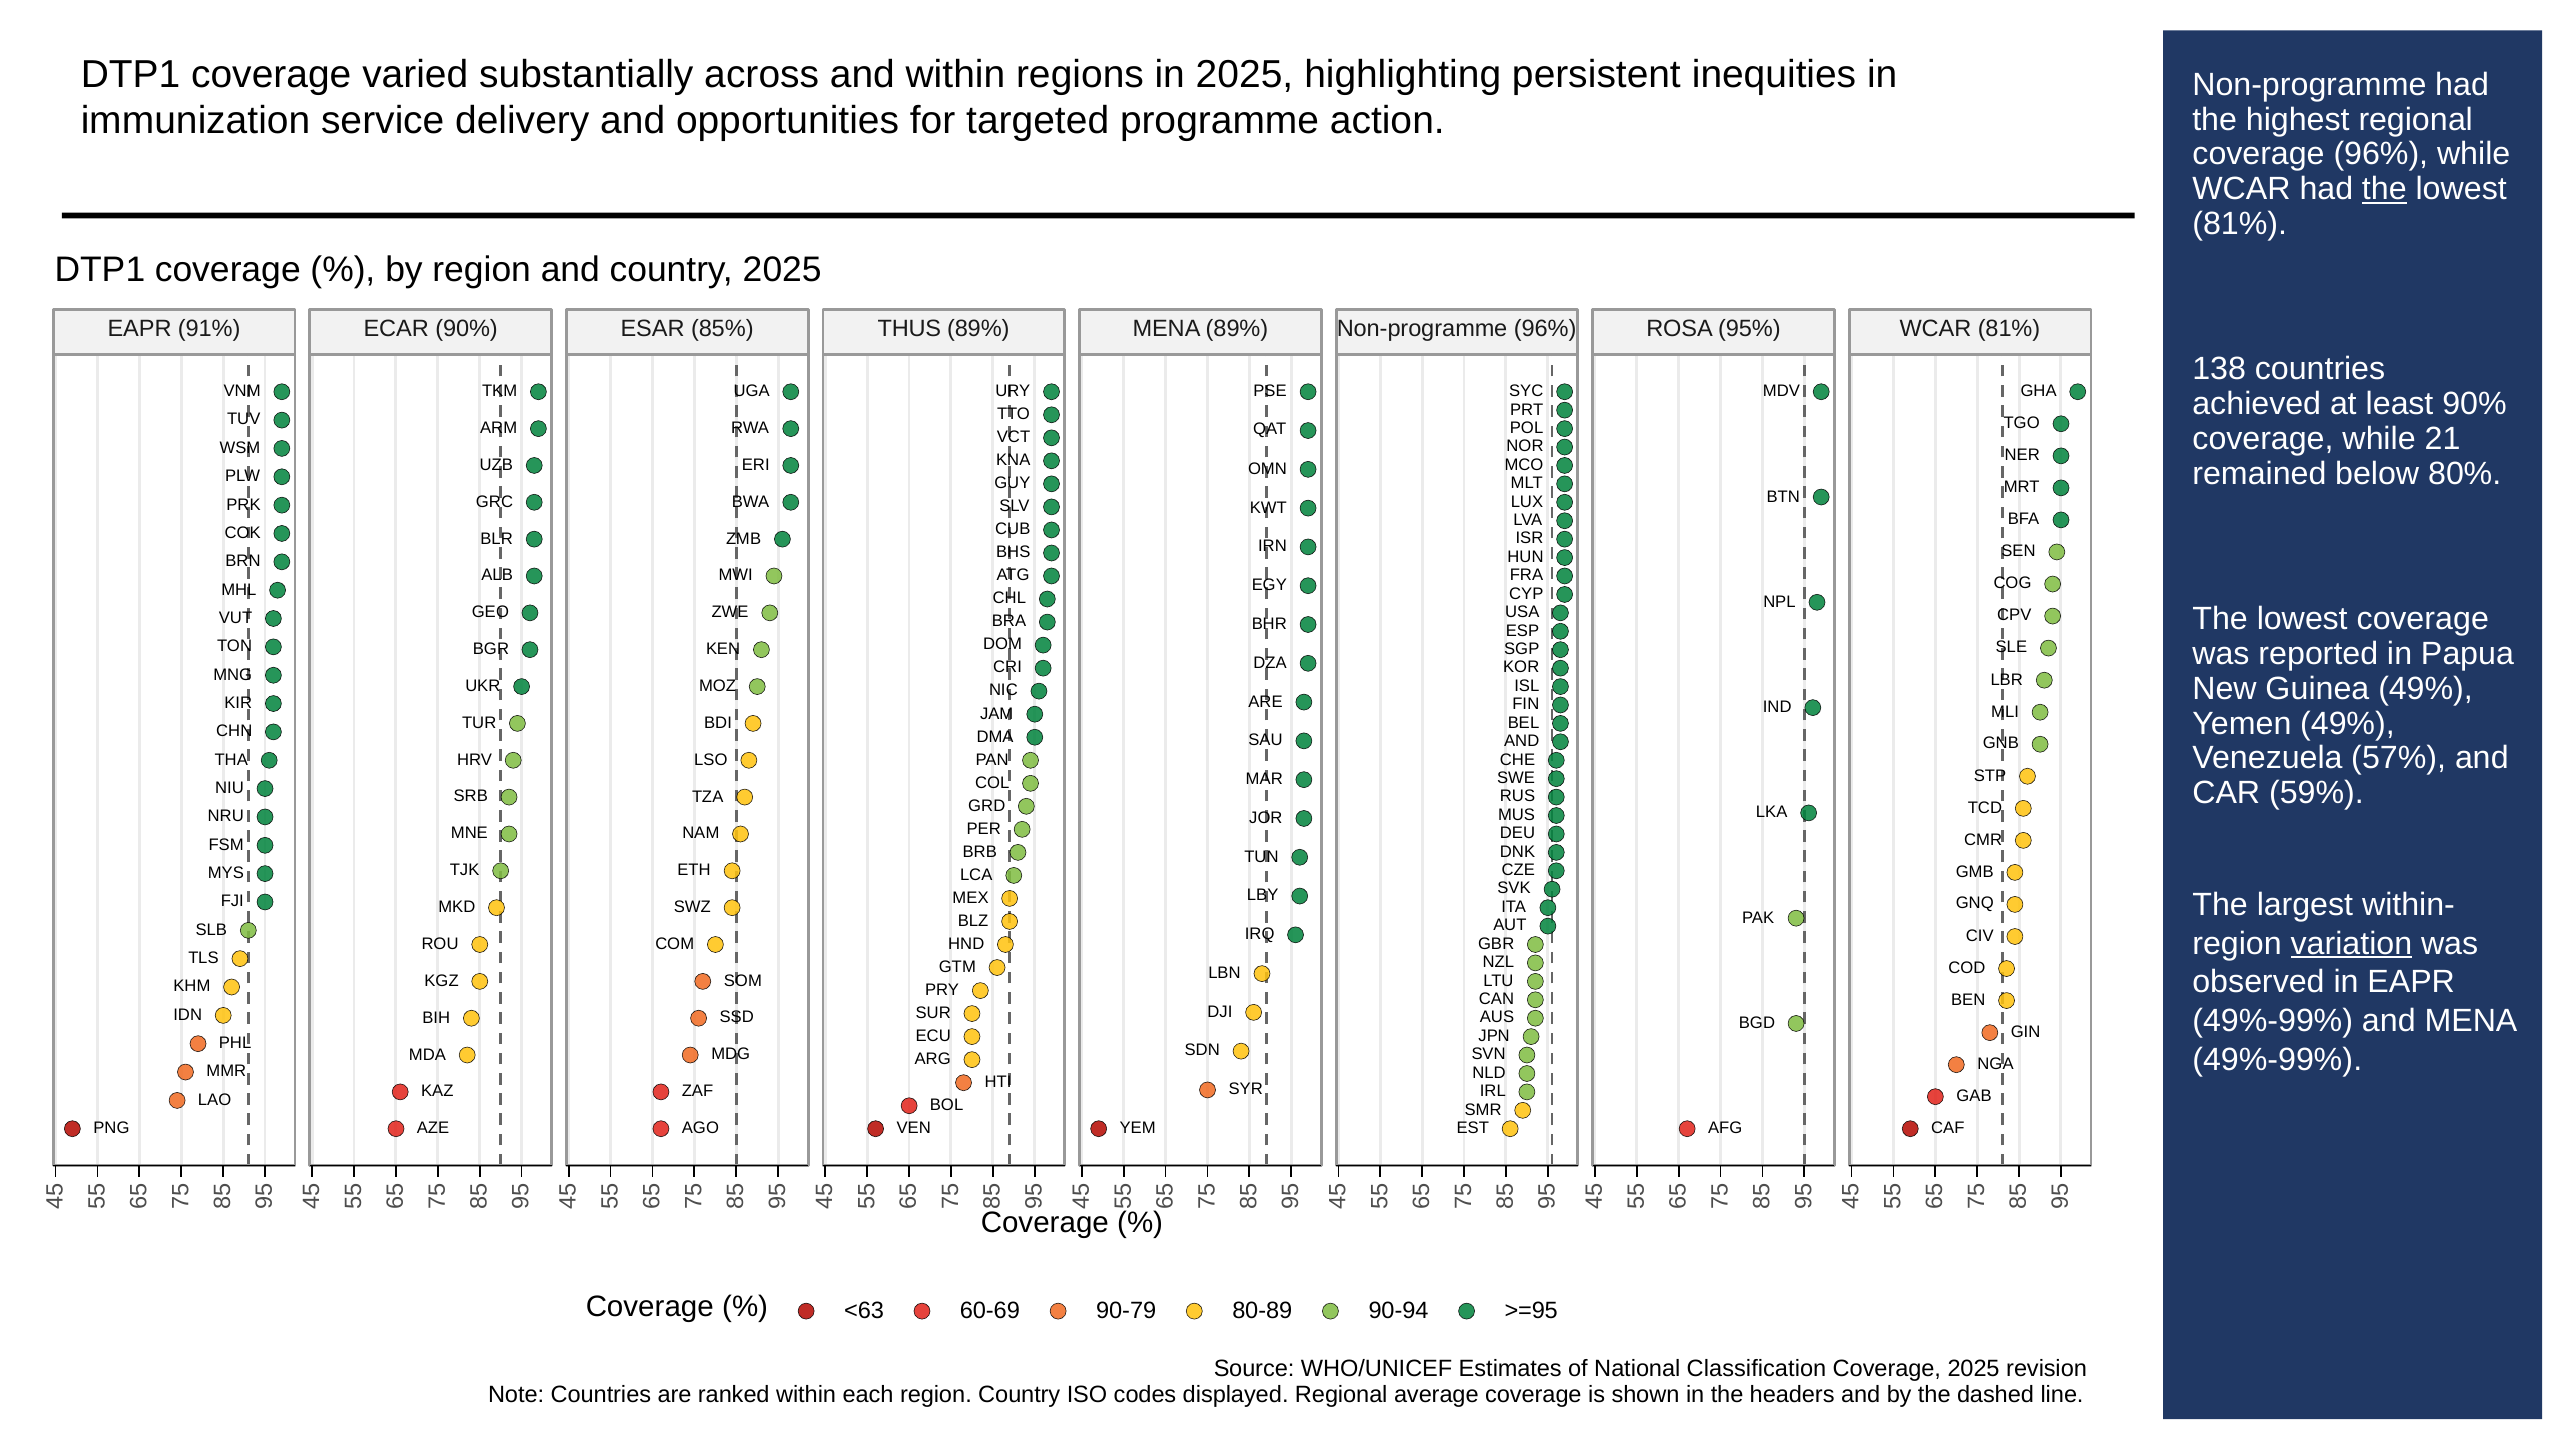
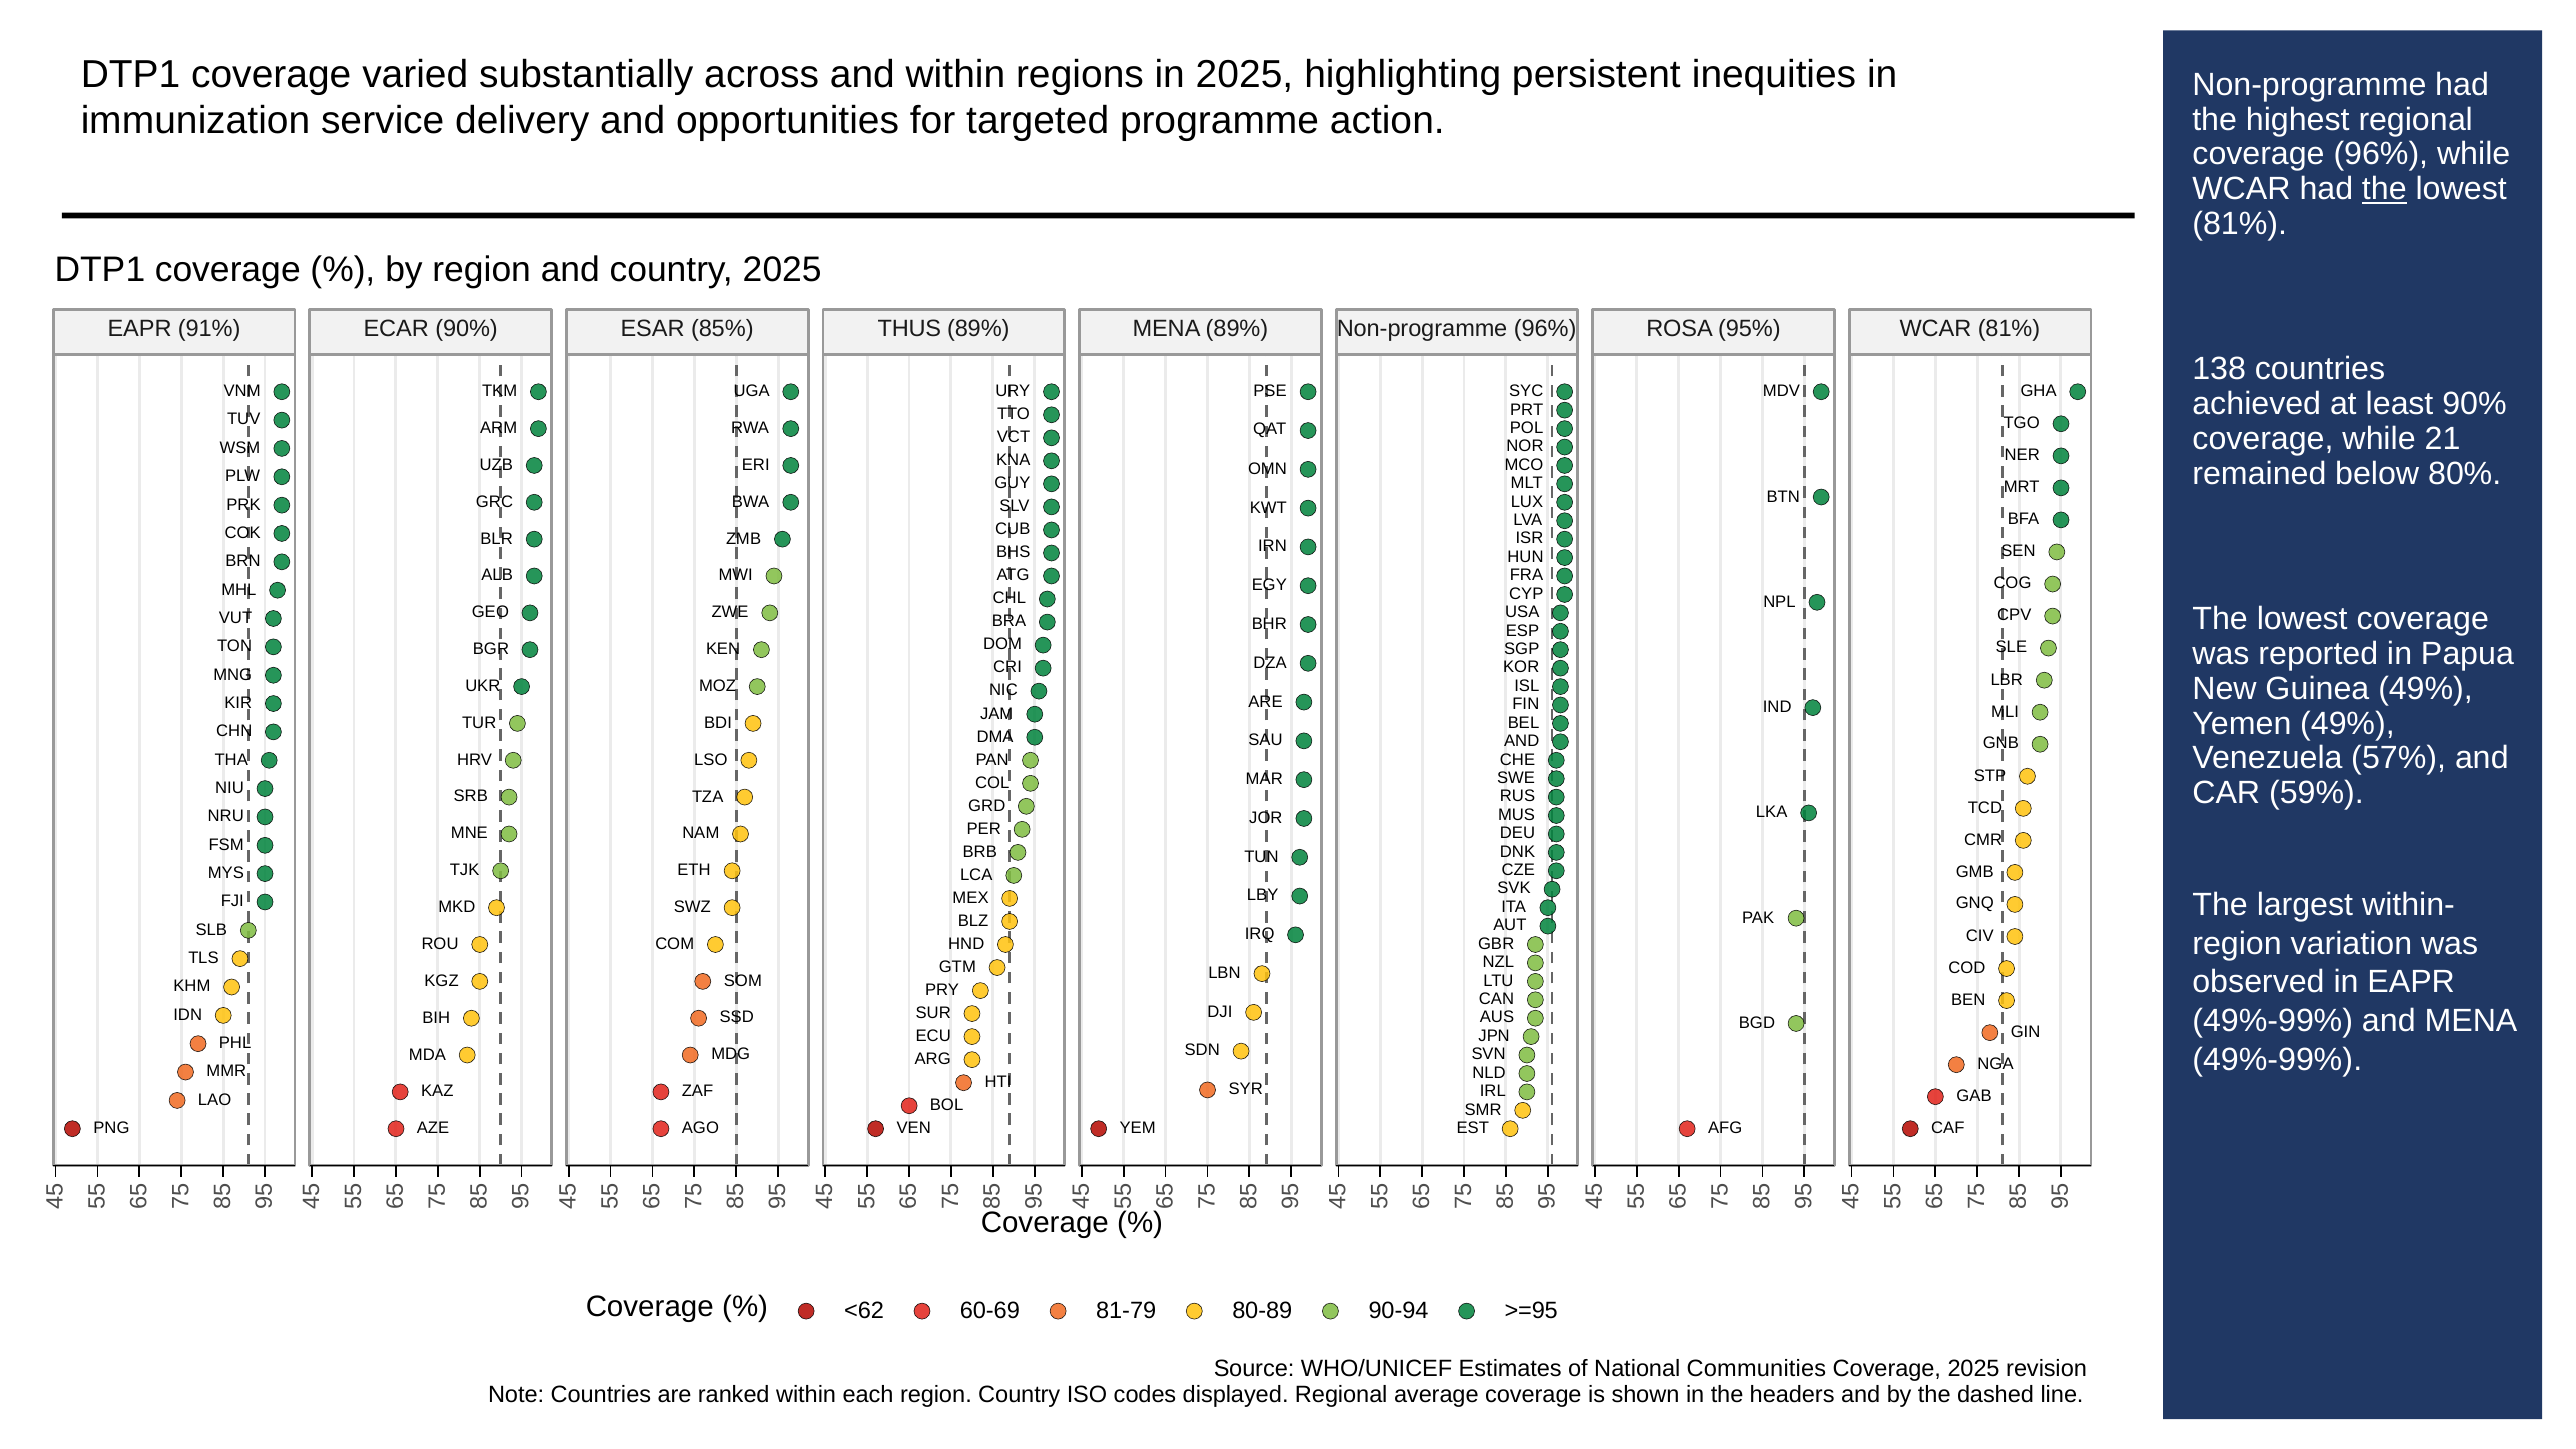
variation underline: present -> none (2351, 944)
<63: <63 -> <62 (864, 1310)
90-79: 90-79 -> 81-79 (1126, 1310)
Classification: Classification -> Communities (1756, 1369)
